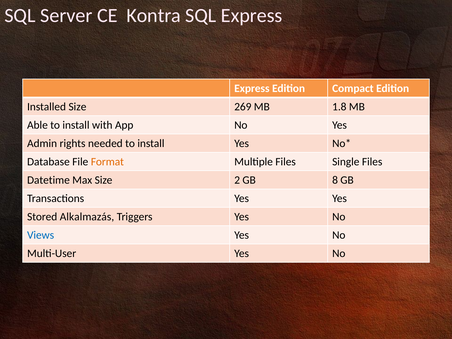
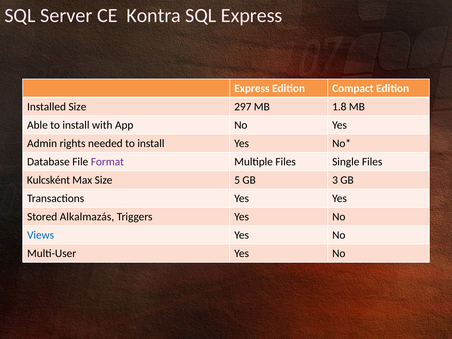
269: 269 -> 297 (243, 107)
Format colour: orange -> purple (107, 162)
Datetime: Datetime -> Kulcsként (49, 180)
2: 2 -> 5 (237, 180)
8: 8 -> 3 (335, 180)
